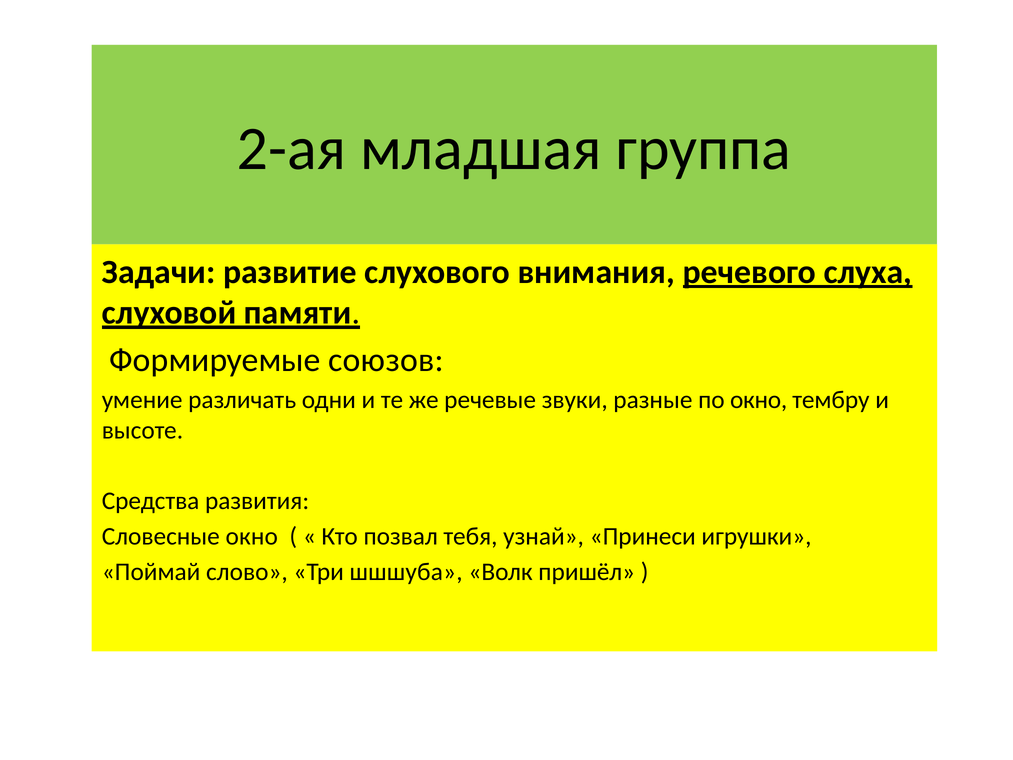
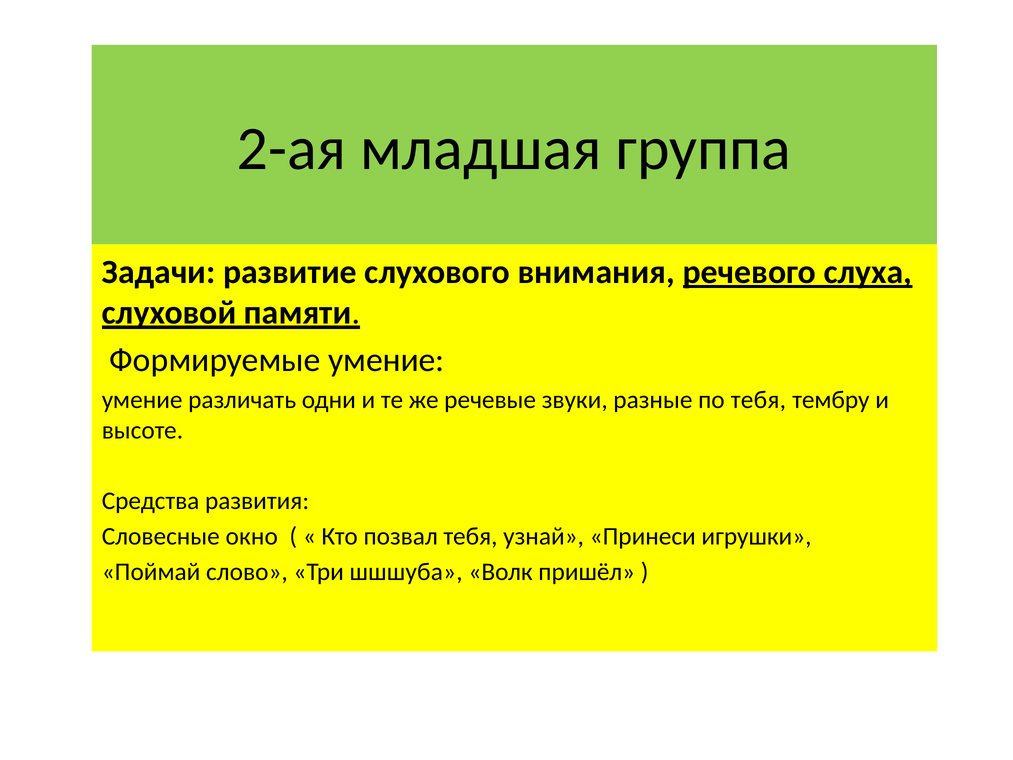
Формируемые союзов: союзов -> умение (386, 360)
по окно: окно -> тебя (758, 400)
